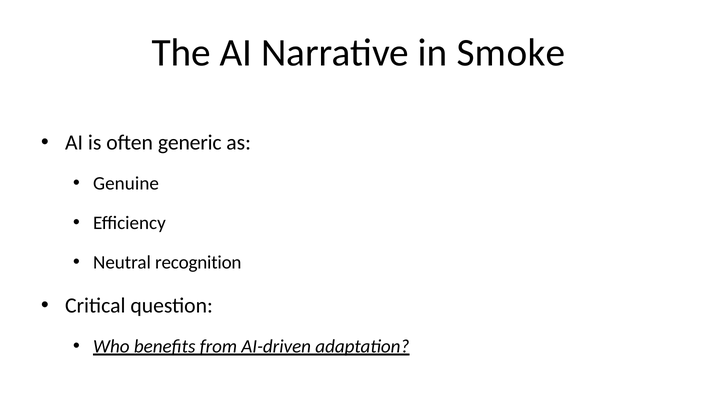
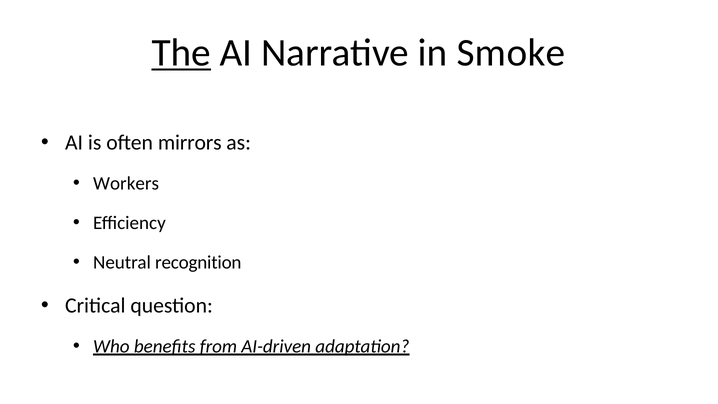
The underline: none -> present (181, 53)
generic: generic -> mirrors (190, 143)
Genuine: Genuine -> Workers (126, 183)
